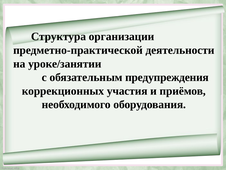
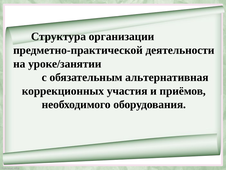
предупреждения: предупреждения -> альтернативная (167, 77)
